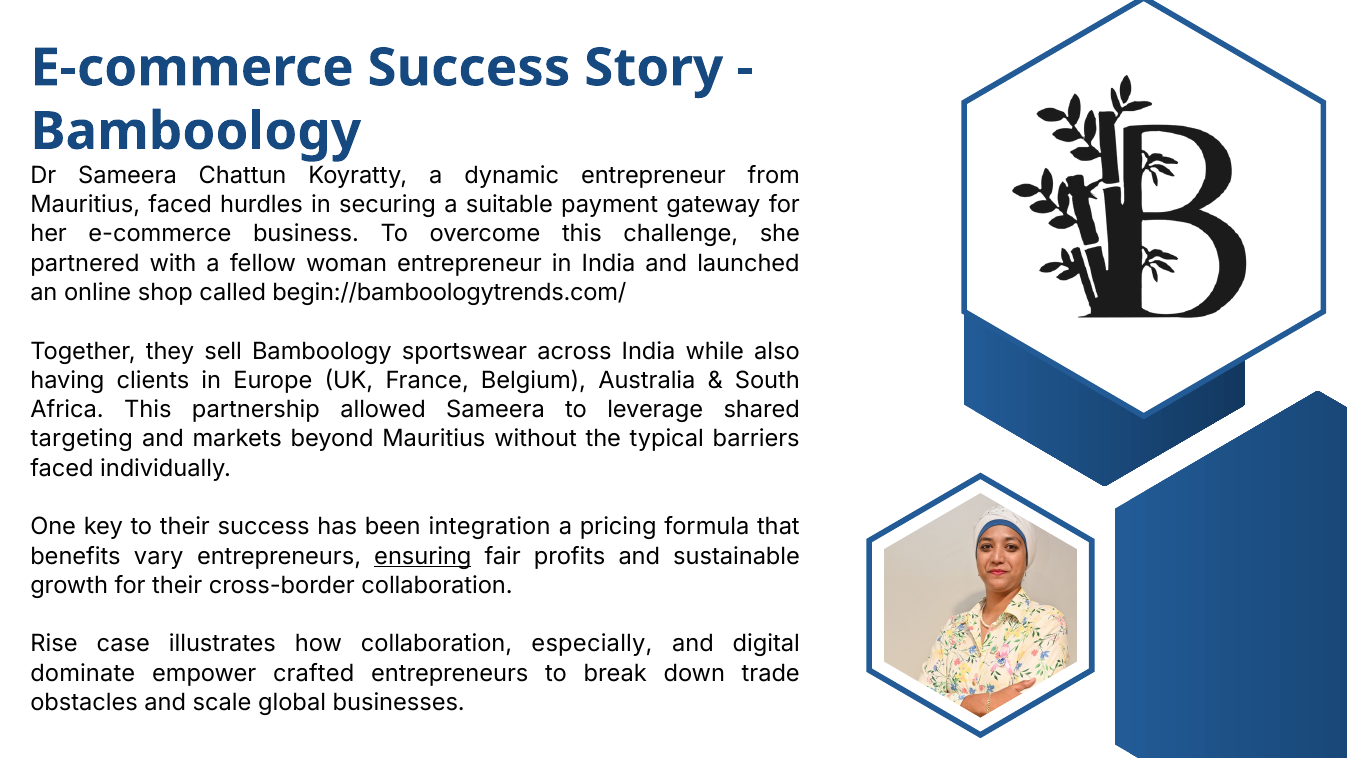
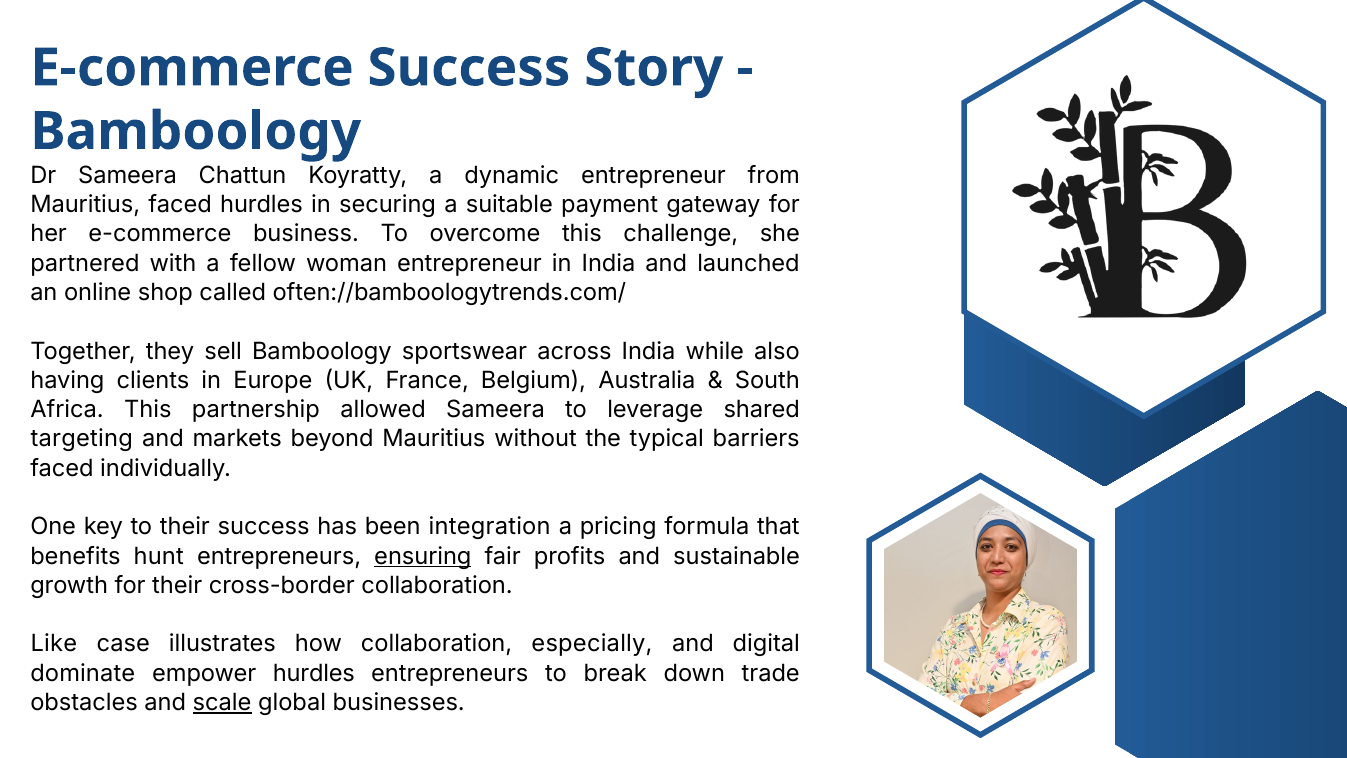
begin://bamboologytrends.com/: begin://bamboologytrends.com/ -> often://bamboologytrends.com/ (449, 293)
vary: vary -> hunt (159, 556)
Rise: Rise -> Like (54, 644)
empower crafted: crafted -> hurdles (314, 673)
scale underline: none -> present (222, 702)
